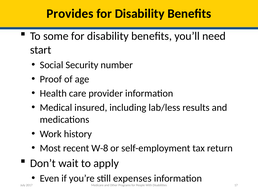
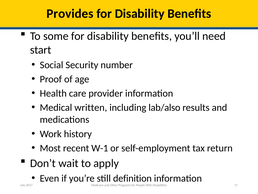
insured: insured -> written (91, 107)
lab/less: lab/less -> lab/also (164, 107)
W-8: W-8 -> W-1 (100, 148)
expenses: expenses -> definition (132, 178)
